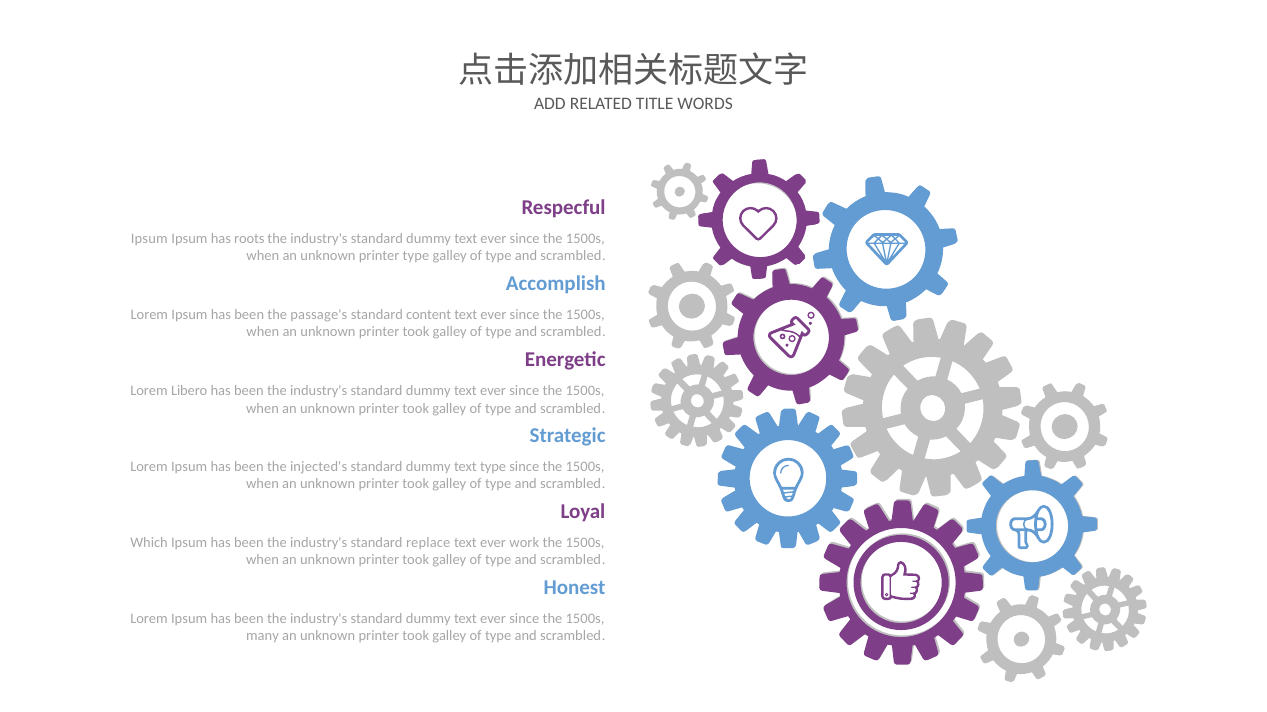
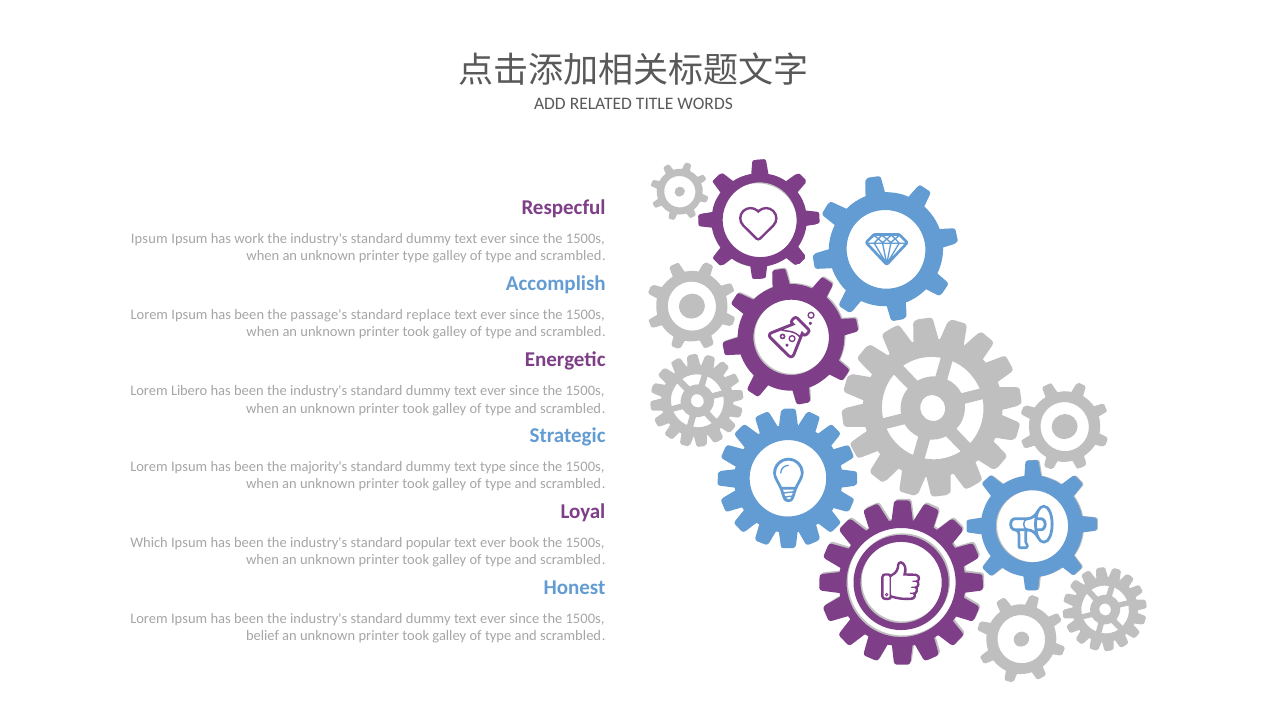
roots: roots -> work (249, 239)
content: content -> replace (429, 315)
injected's: injected's -> majority's (319, 467)
replace: replace -> popular (428, 543)
work: work -> book (524, 543)
many: many -> belief (263, 637)
